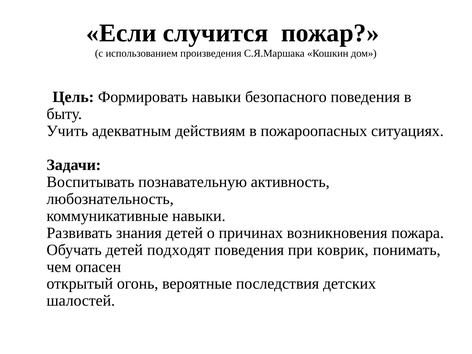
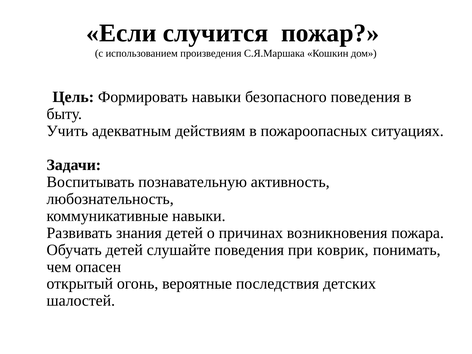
подходят: подходят -> слушайте (179, 250)
